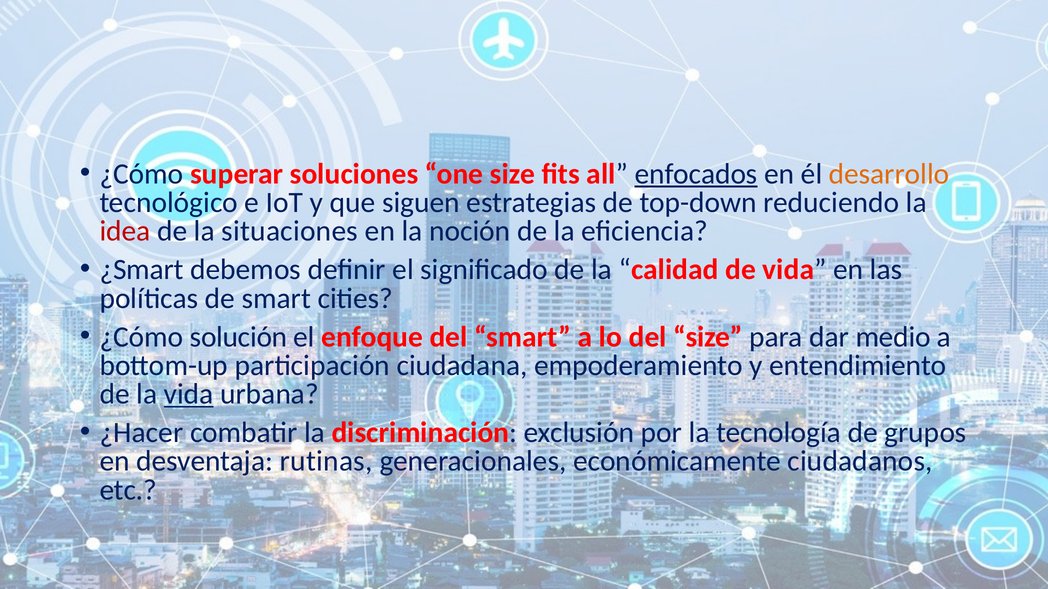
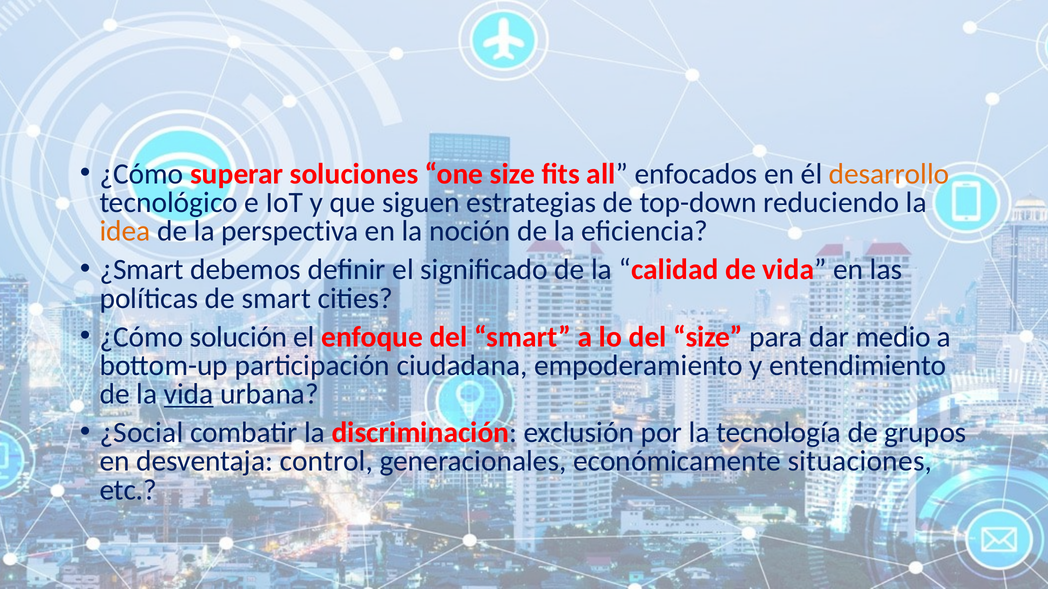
enfocados underline: present -> none (696, 174)
idea colour: red -> orange (125, 231)
situaciones: situaciones -> perspectiva (290, 231)
¿Hacer: ¿Hacer -> ¿Social (141, 433)
rutinas: rutinas -> control (326, 462)
ciudadanos: ciudadanos -> situaciones (860, 462)
